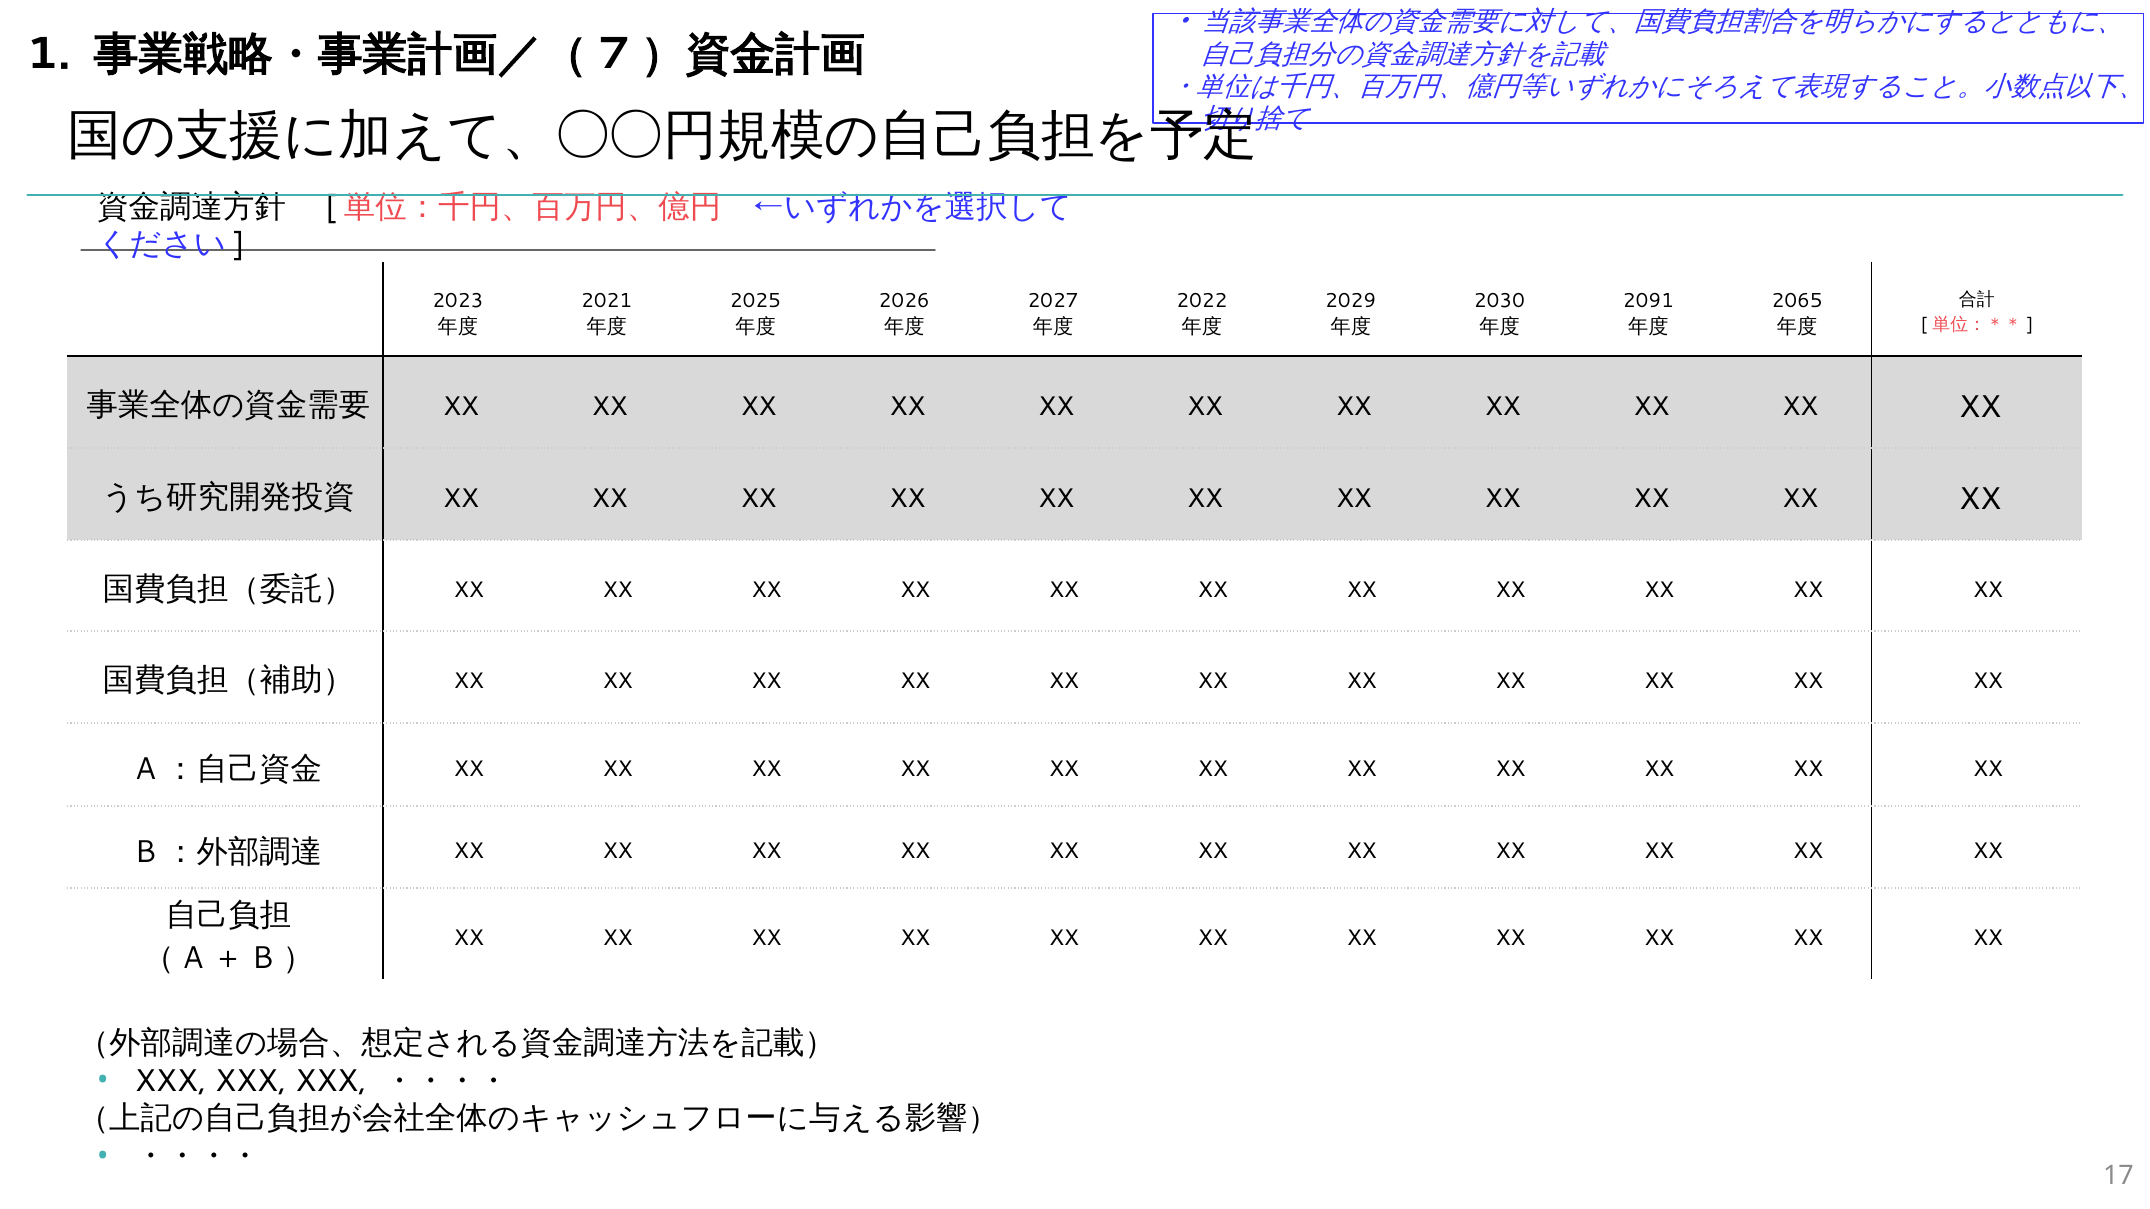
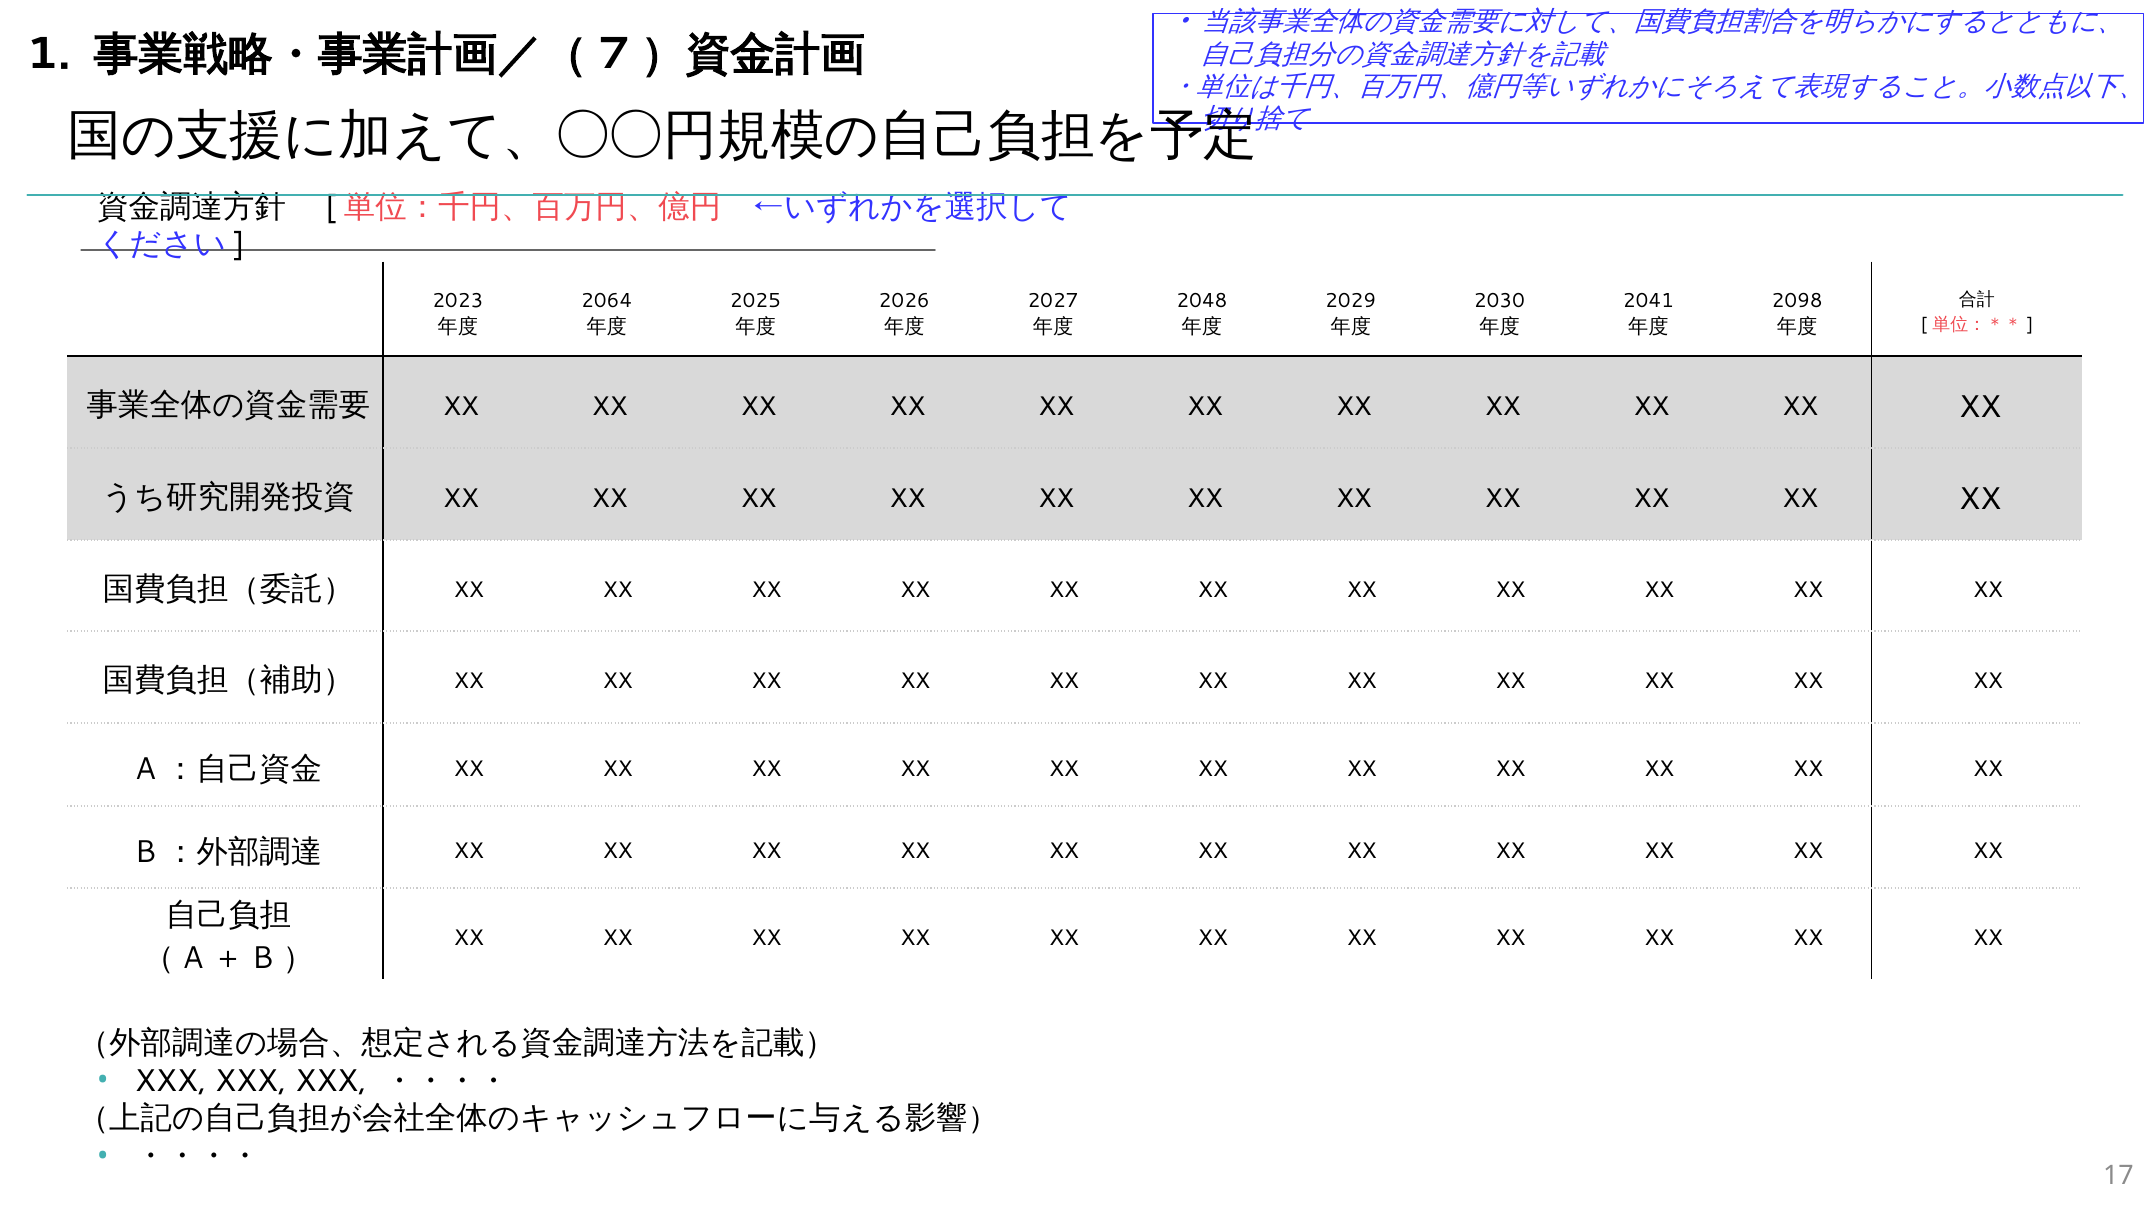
2021: 2021 -> 2064 (607, 301)
2022: 2022 -> 2048 (1202, 301)
2091: 2091 -> 2041 (1648, 301)
2065: 2065 -> 2098 (1797, 301)
